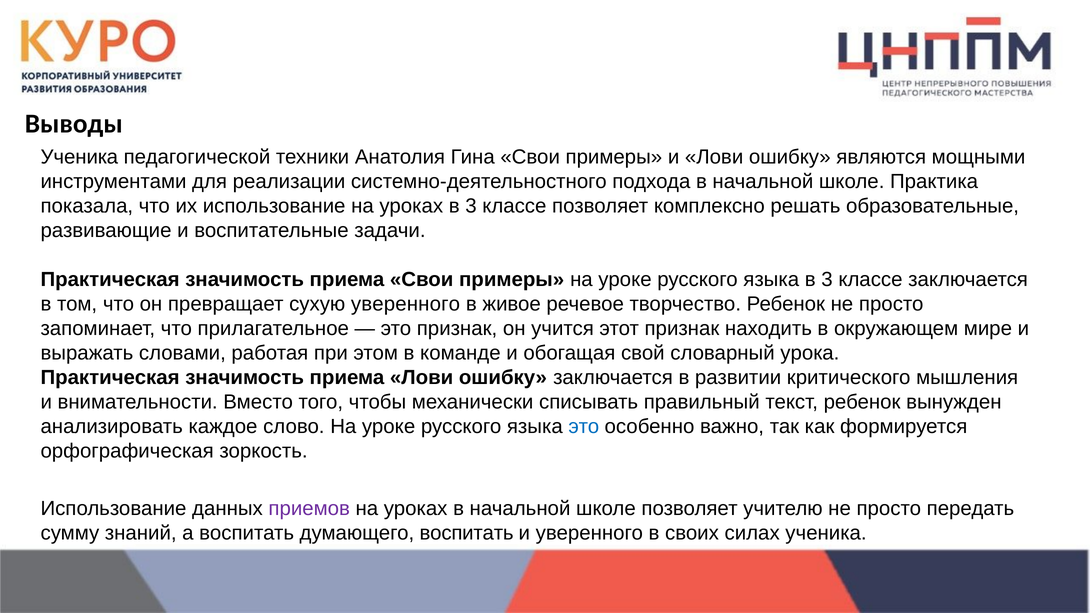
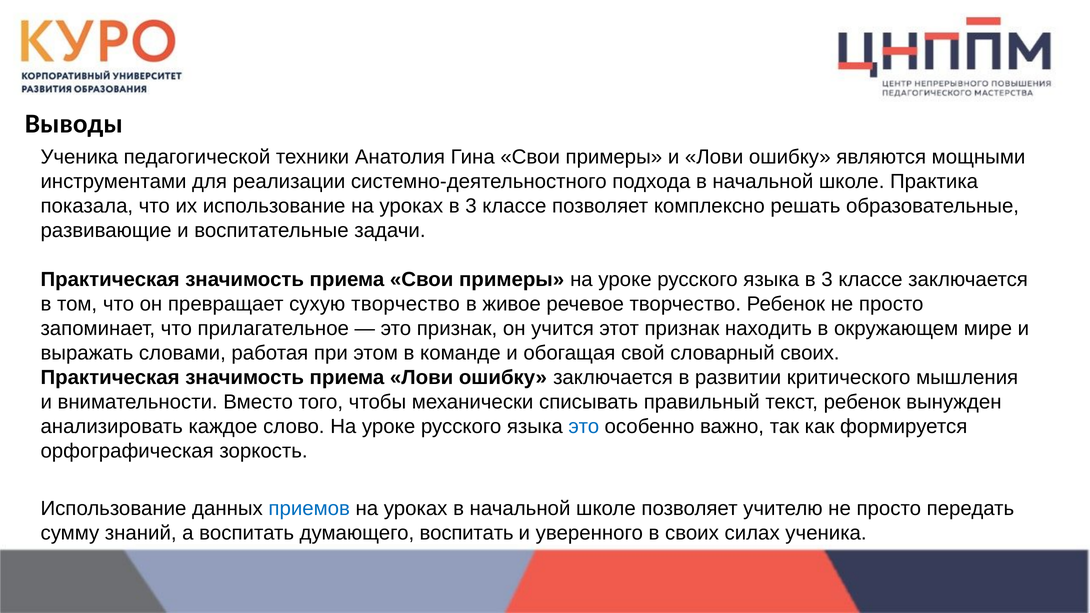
сухую уверенного: уверенного -> творчество (405, 304)
словарный урока: урока -> своих (810, 353)
приемов colour: purple -> blue (309, 508)
